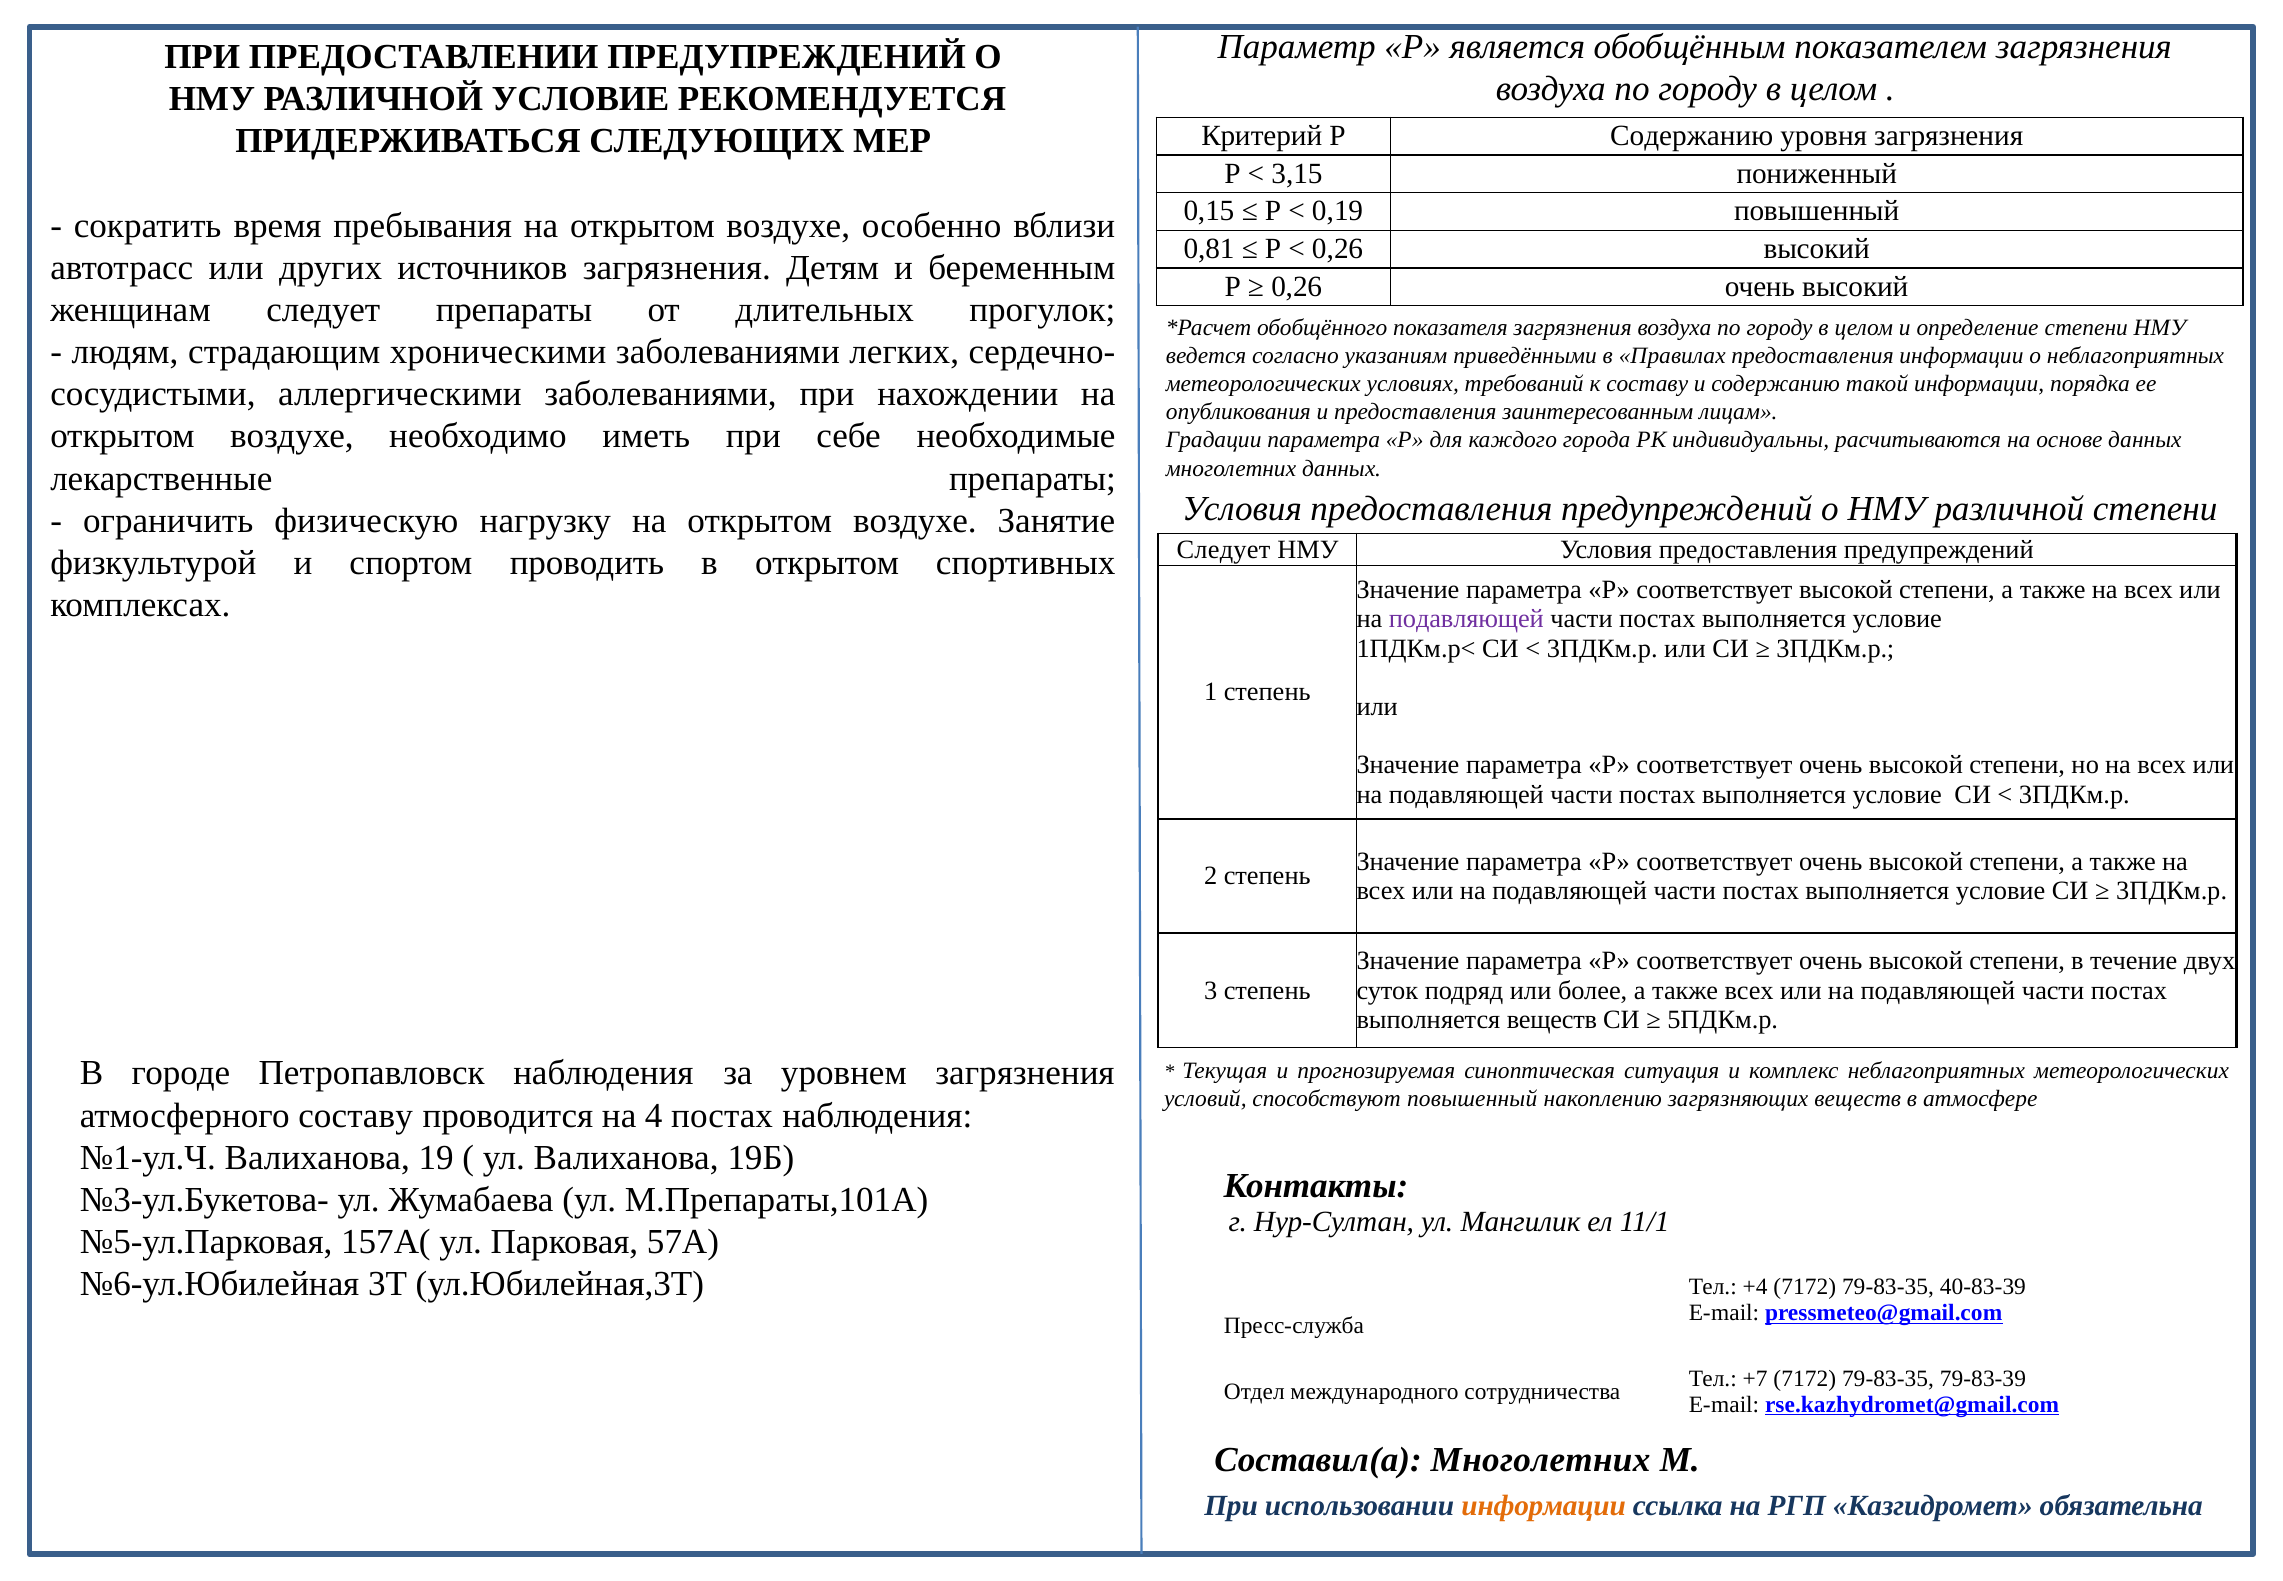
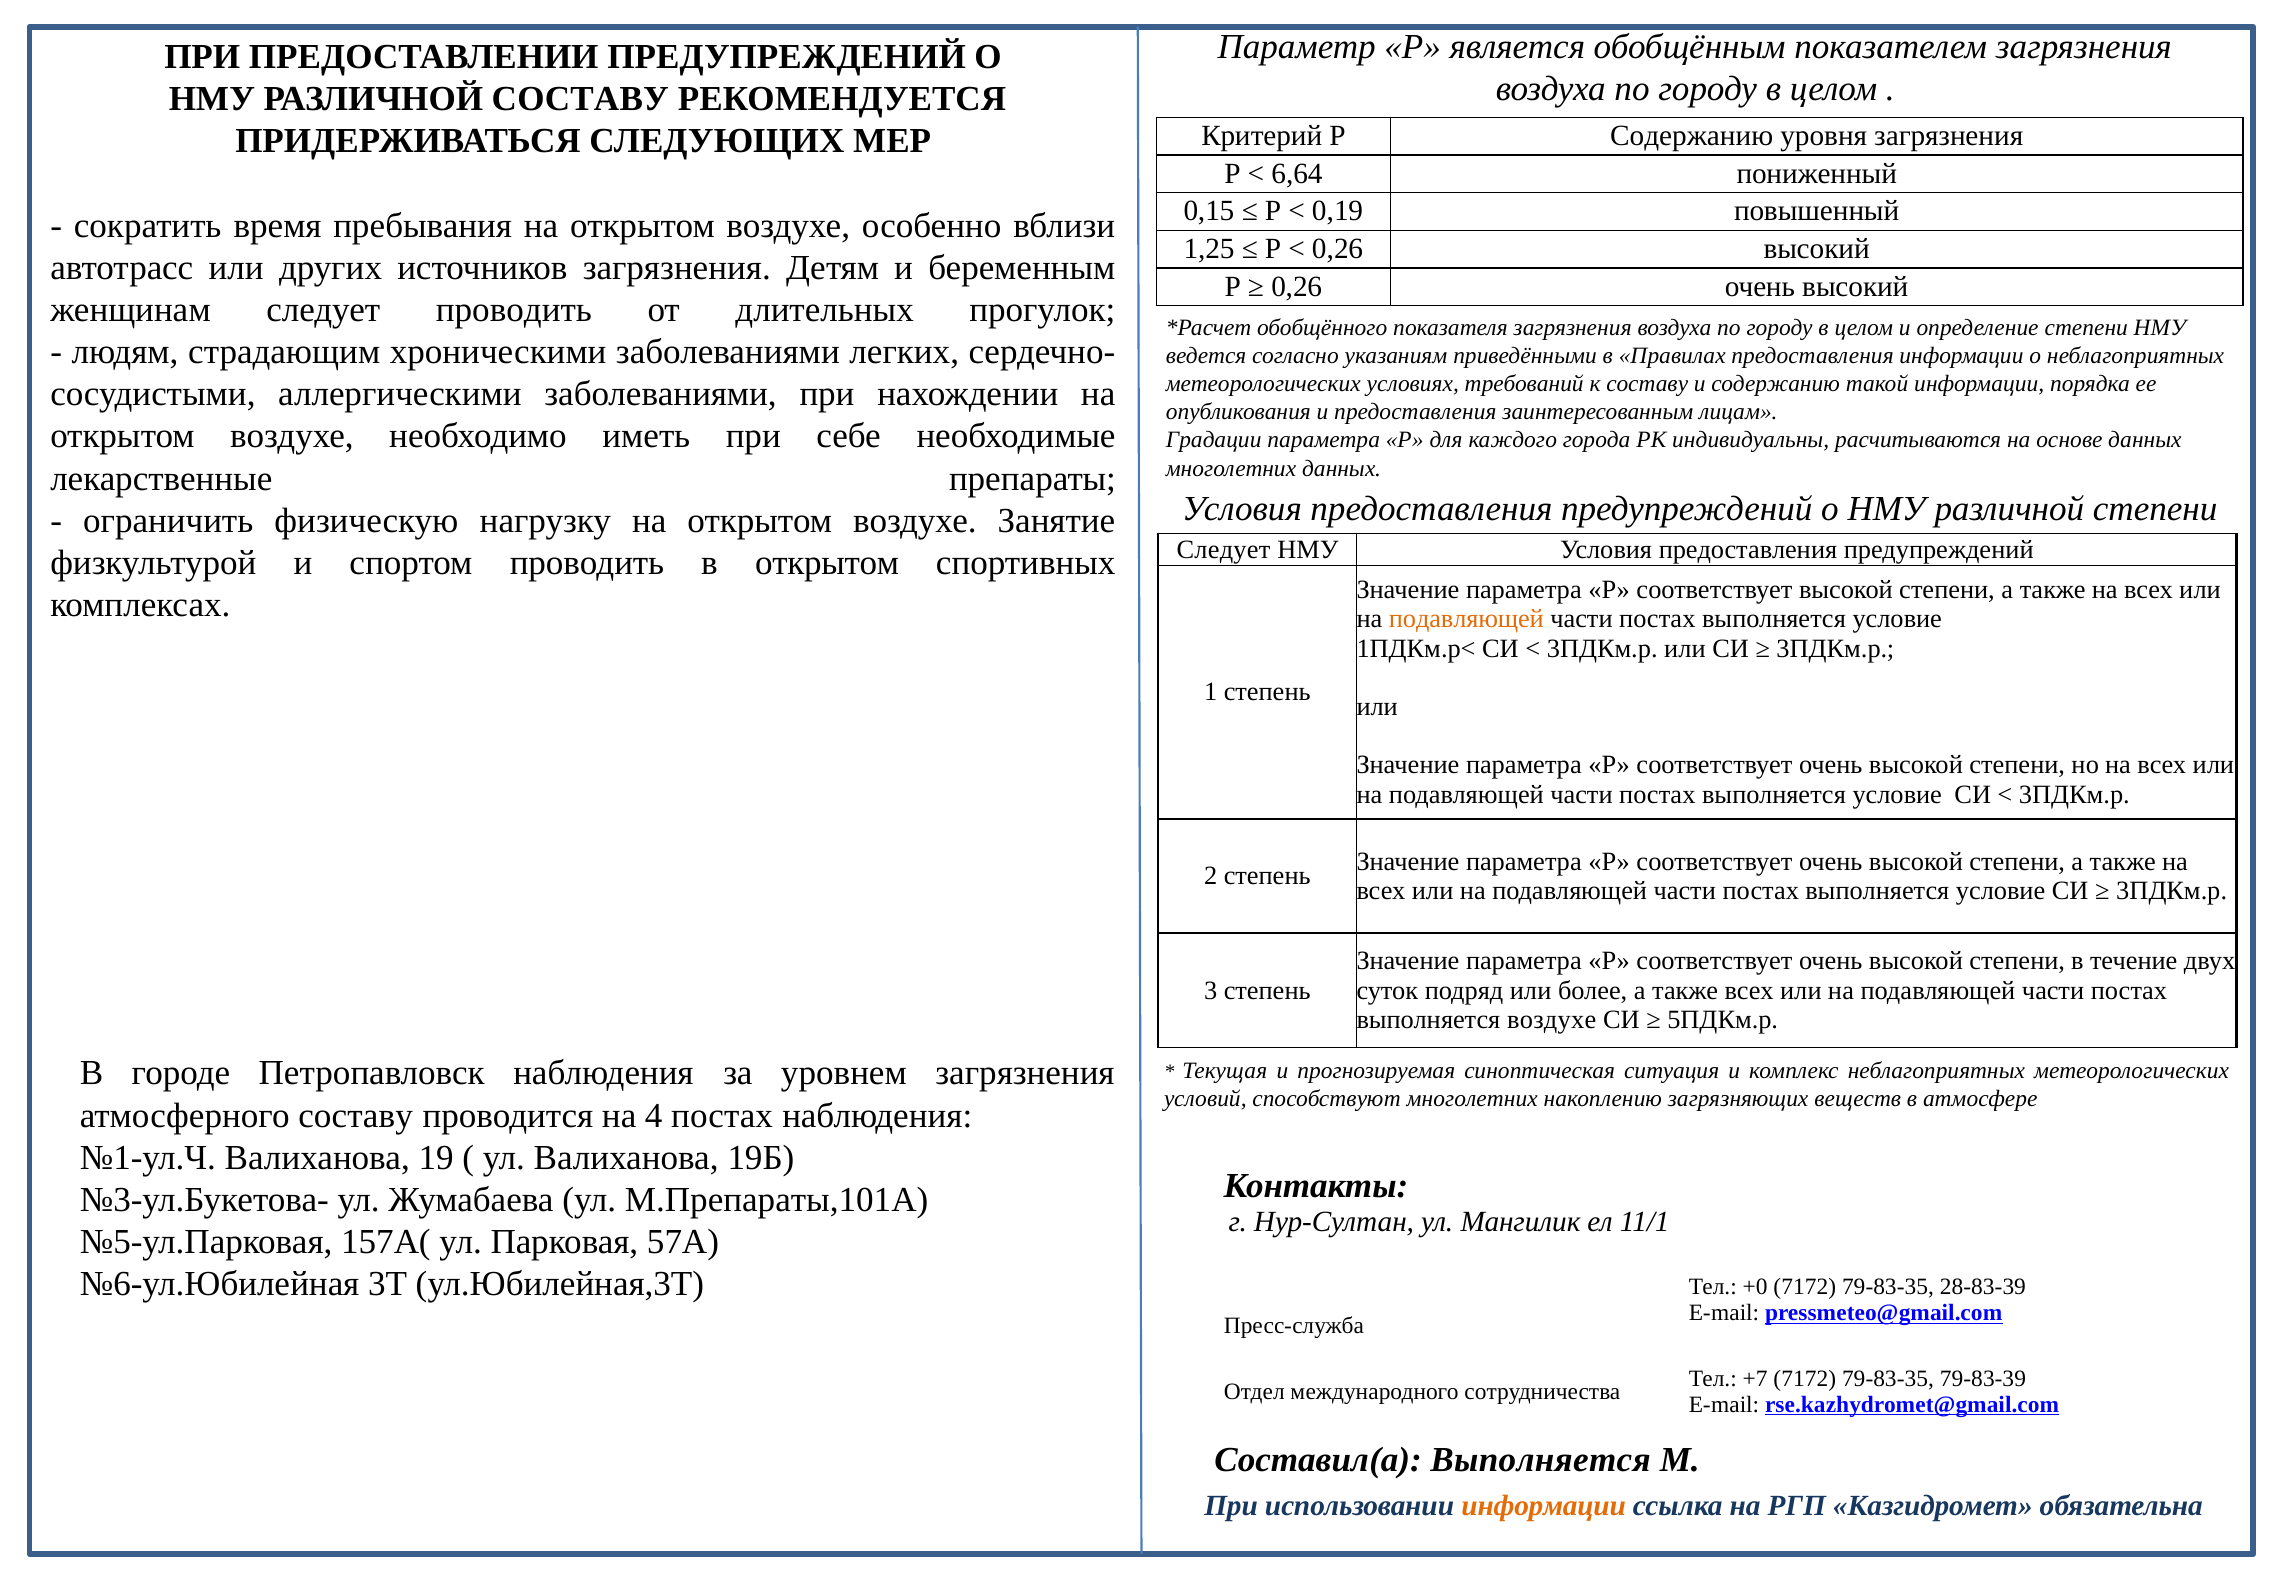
РАЗЛИЧНОЙ УСЛОВИЕ: УСЛОВИЕ -> СОСТАВУ (580, 99)
3,15: 3,15 -> 6,64 (1297, 173)
0,81: 0,81 -> 1,25 (1209, 249)
следует препараты: препараты -> проводить (514, 310)
подавляющей colour: purple -> orange (1466, 619)
выполняется веществ: веществ -> воздухе (1552, 1019)
способствуют повышенный: повышенный -> многолетних (1472, 1098)
+4: +4 -> +0 (1755, 1287)
40-83-39: 40-83-39 -> 28-83-39 (1983, 1287)
Составил(а Многолетних: Многолетних -> Выполняется (1541, 1459)
